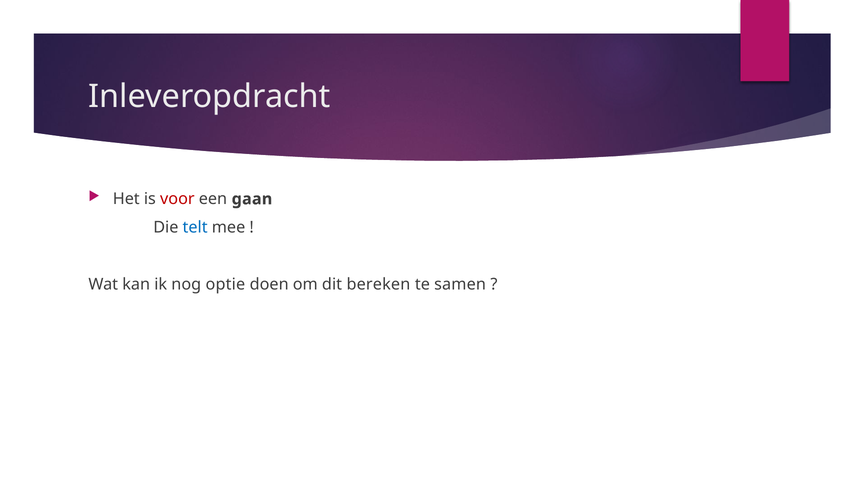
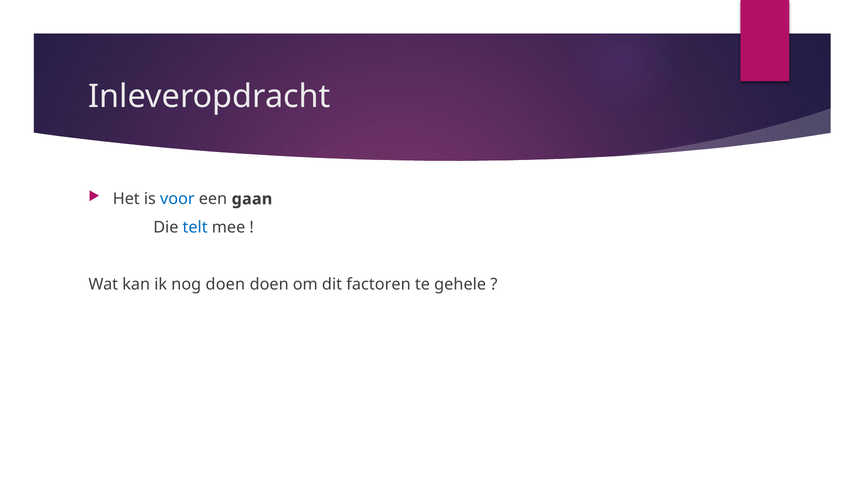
voor colour: red -> blue (177, 199)
nog optie: optie -> doen (225, 284)
bereken: bereken -> factoren (378, 284)
samen: samen -> gehele (460, 284)
